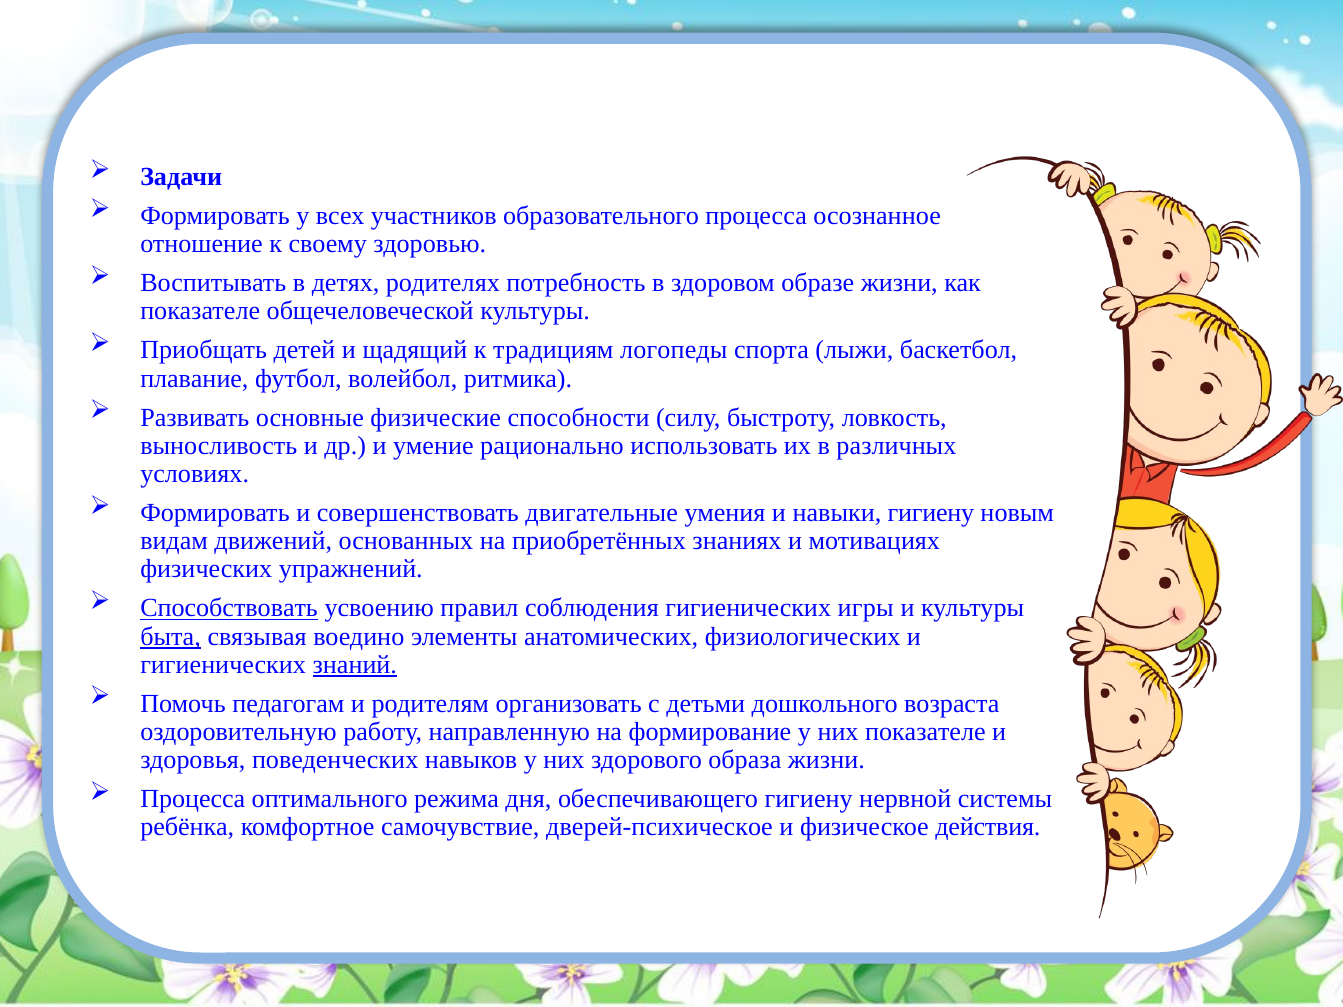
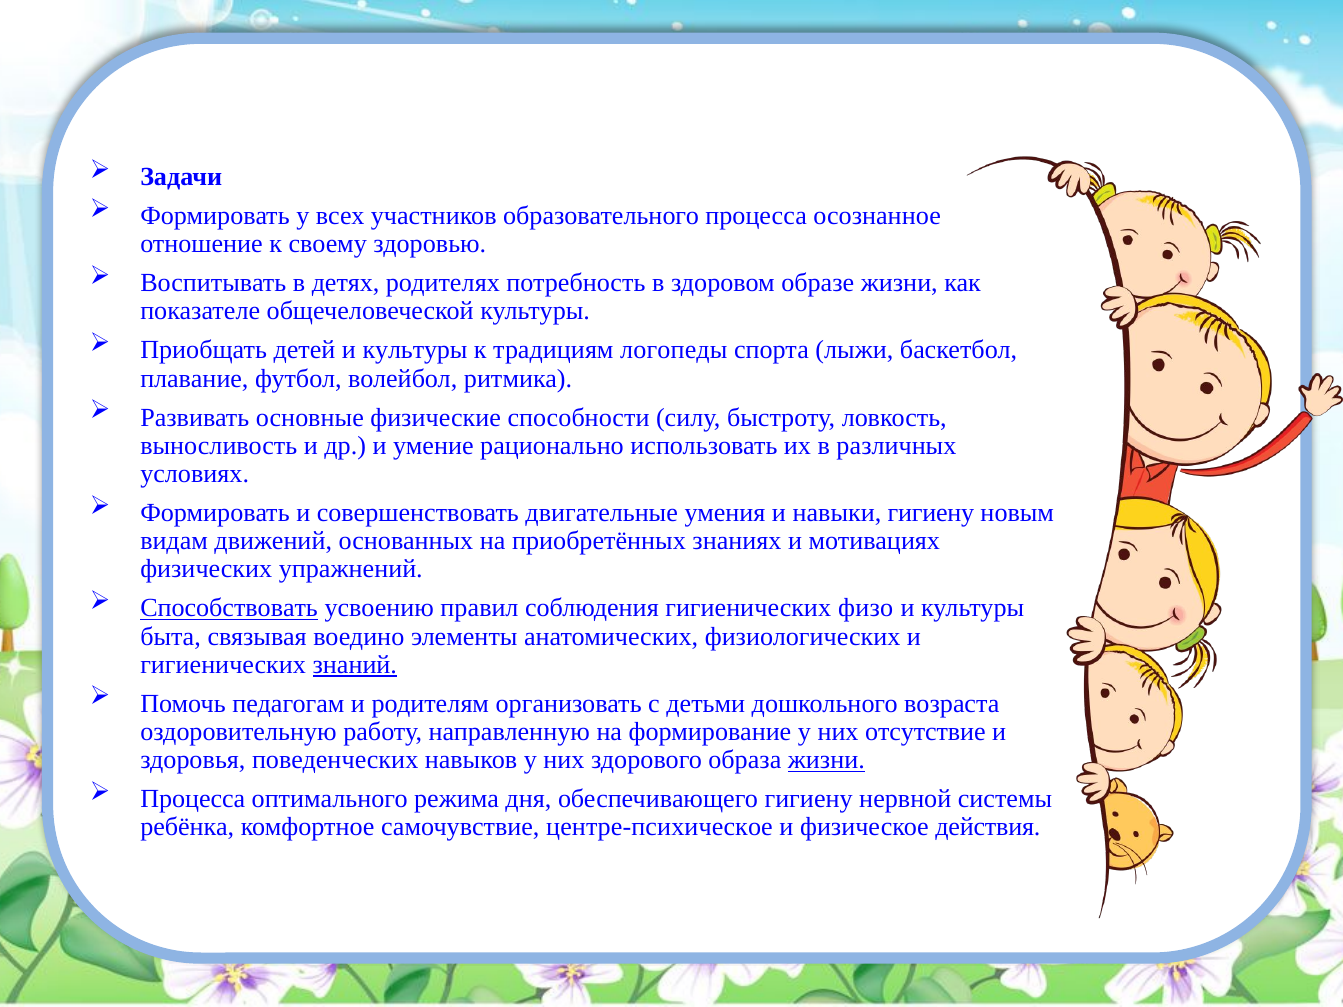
детей и щадящий: щадящий -> культуры (415, 350)
игры: игры -> физо (866, 608)
быта underline: present -> none (171, 637)
них показателе: показателе -> отсутствие (925, 732)
жизни underline: none -> present (826, 760)
дверей-психическое: дверей-психическое -> центре-психическое (659, 828)
